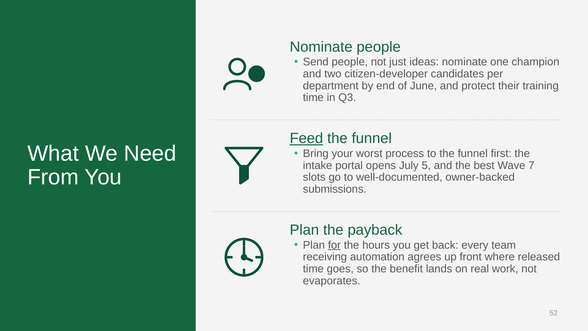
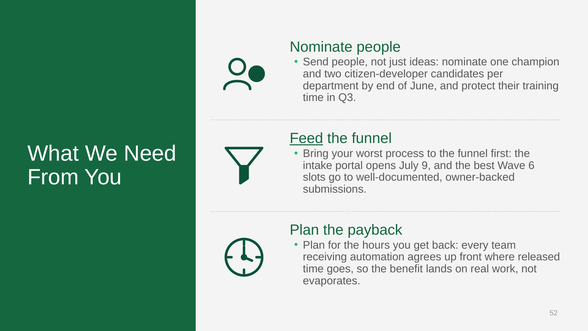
5: 5 -> 9 (426, 165)
7: 7 -> 6 (531, 165)
for underline: present -> none (334, 245)
